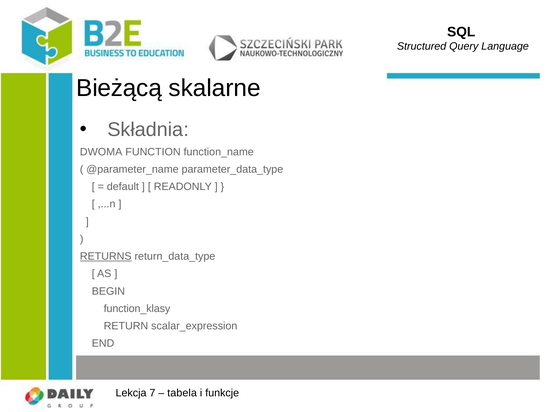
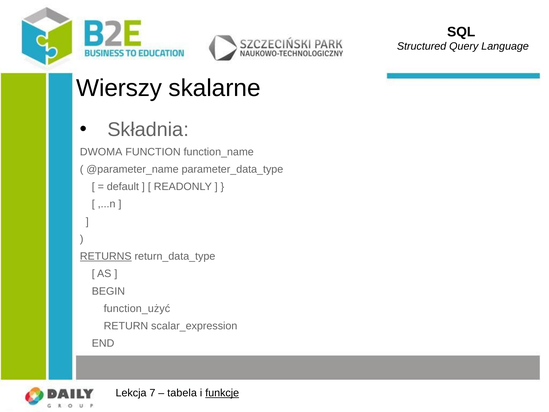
Bieżącą: Bieżącą -> Wierszy (119, 88)
function_klasy: function_klasy -> function_użyć (137, 308)
funkcje underline: none -> present (222, 393)
